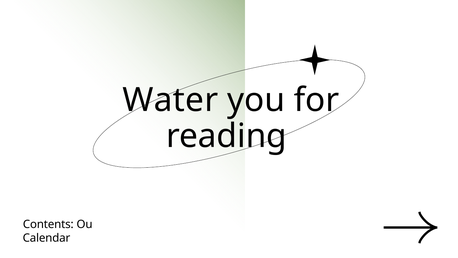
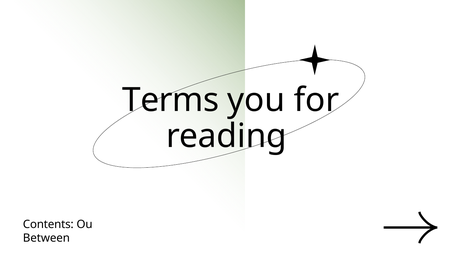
Water: Water -> Terms (171, 100)
Calendar: Calendar -> Between (46, 238)
